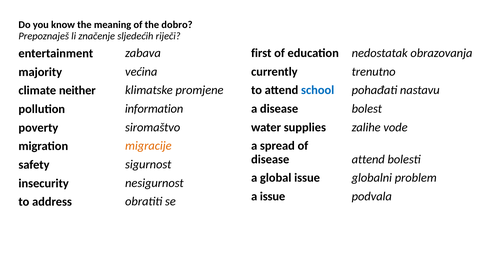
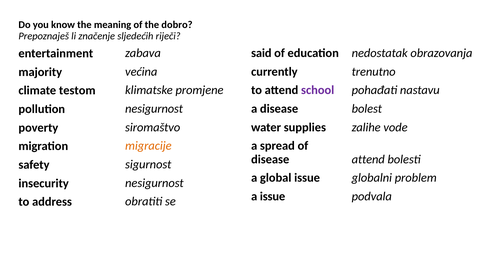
first: first -> said (261, 53)
school colour: blue -> purple (318, 90)
neither: neither -> testom (77, 91)
information: information -> nesigurnost (154, 109)
